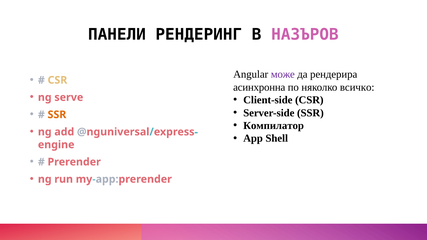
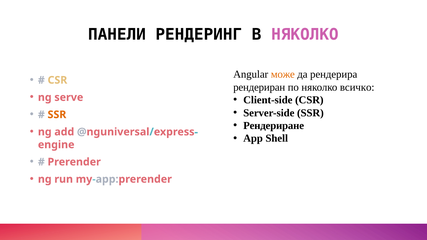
В НАЗЪРОВ: НАЗЪРОВ -> НЯКОЛКО (305, 34)
може colour: purple -> orange (283, 75)
асинхронна: асинхронна -> рендериран (259, 87)
Компилатор: Компилатор -> Рендериране (274, 126)
